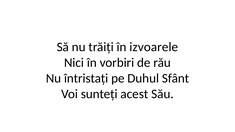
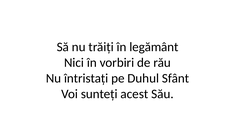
izvoarele: izvoarele -> legământ (154, 47)
